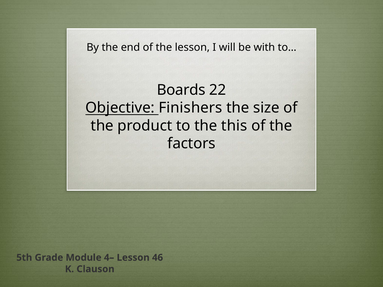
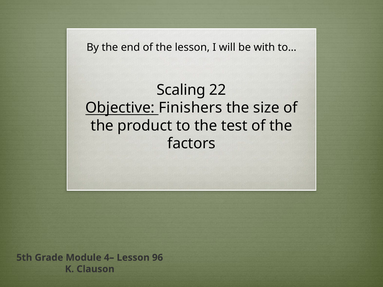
Boards: Boards -> Scaling (181, 90)
this: this -> test (234, 126)
46: 46 -> 96 (158, 258)
